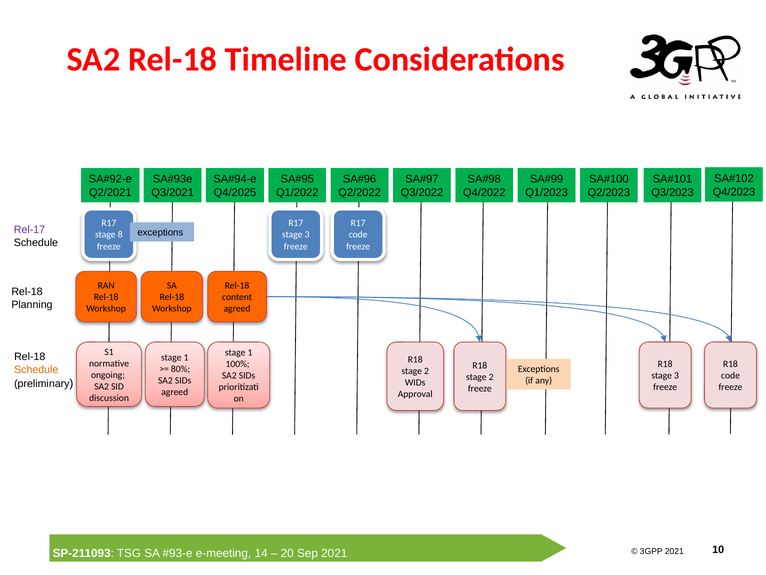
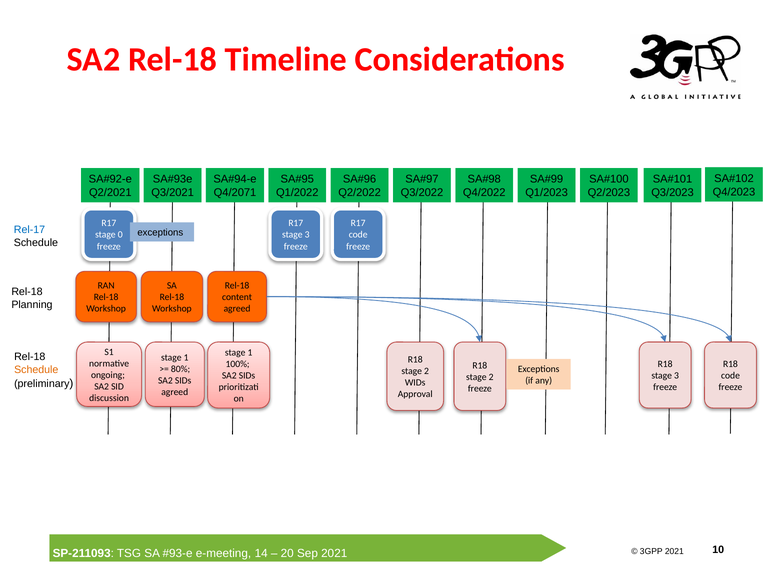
Q4/2025: Q4/2025 -> Q4/2071 (235, 193)
Rel-17 colour: purple -> blue (29, 230)
8: 8 -> 0 (120, 235)
